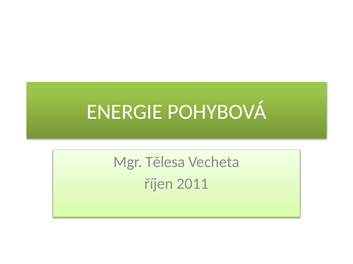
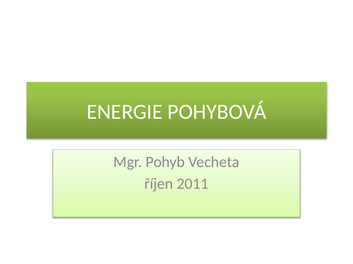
Tělesa: Tělesa -> Pohyb (165, 162)
